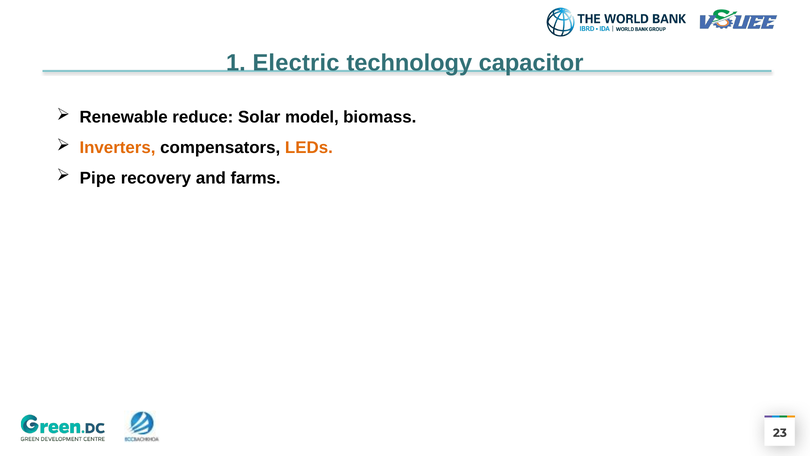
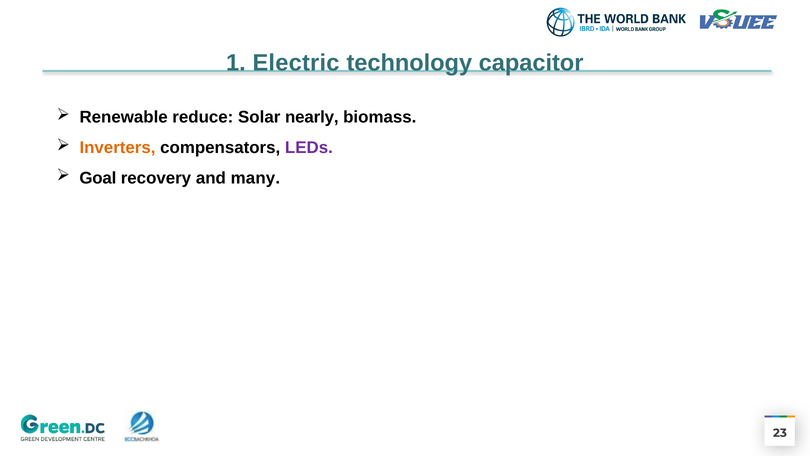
model: model -> nearly (312, 117)
LEDs colour: orange -> purple (309, 148)
Pipe: Pipe -> Goal (98, 178)
farms: farms -> many (255, 178)
